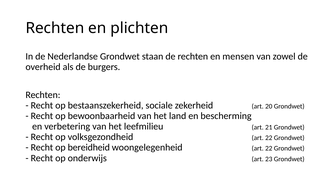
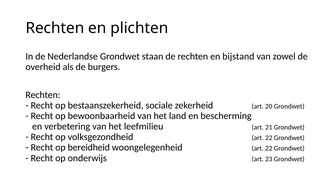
mensen: mensen -> bijstand (238, 57)
